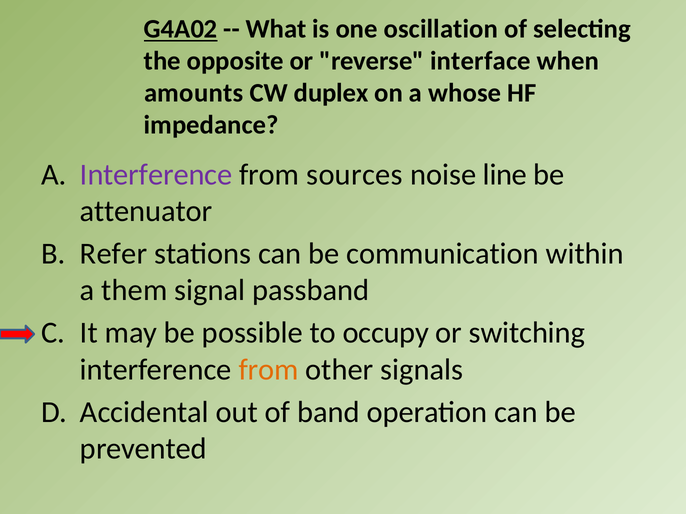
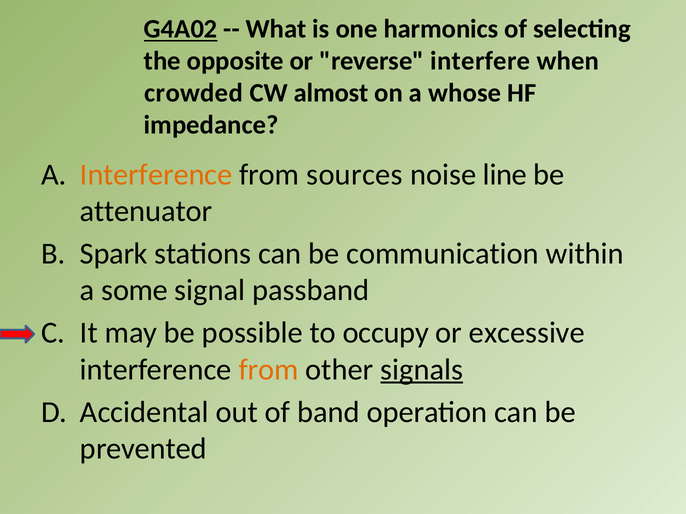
oscillation: oscillation -> harmonics (441, 29)
interface: interface -> interfere (480, 61)
amounts: amounts -> crowded (194, 93)
duplex: duplex -> almost (331, 93)
Interference colour: purple -> orange (156, 175)
Refer: Refer -> Spark (114, 254)
them: them -> some (135, 291)
switching: switching -> excessive (527, 333)
signals underline: none -> present (422, 370)
